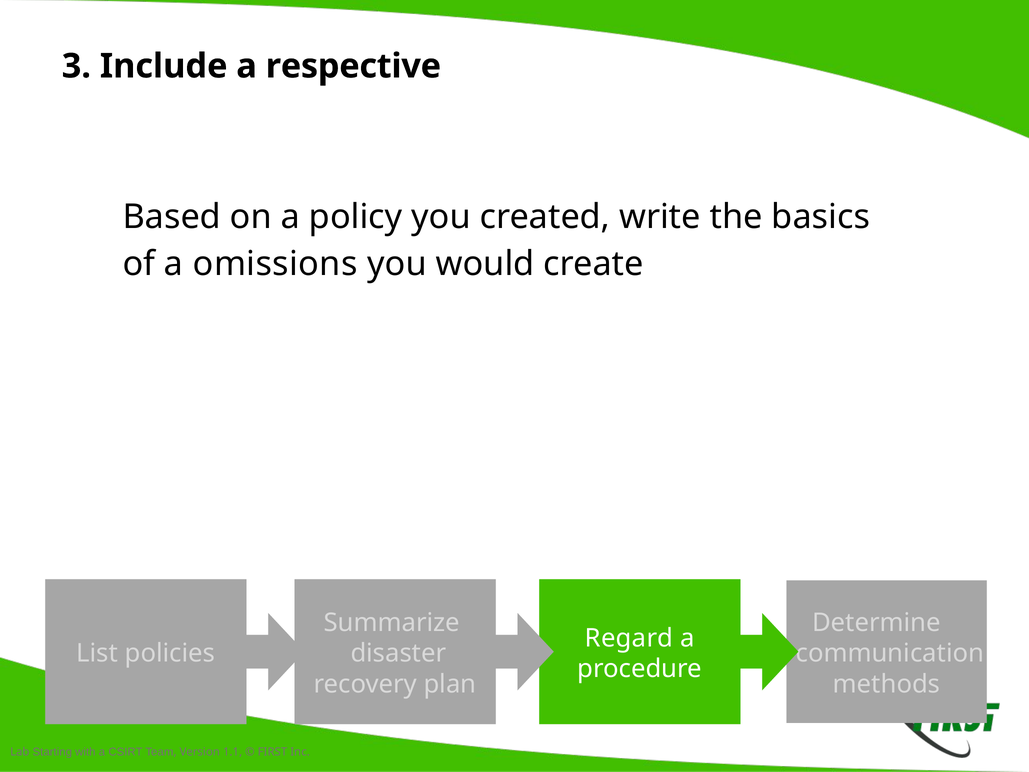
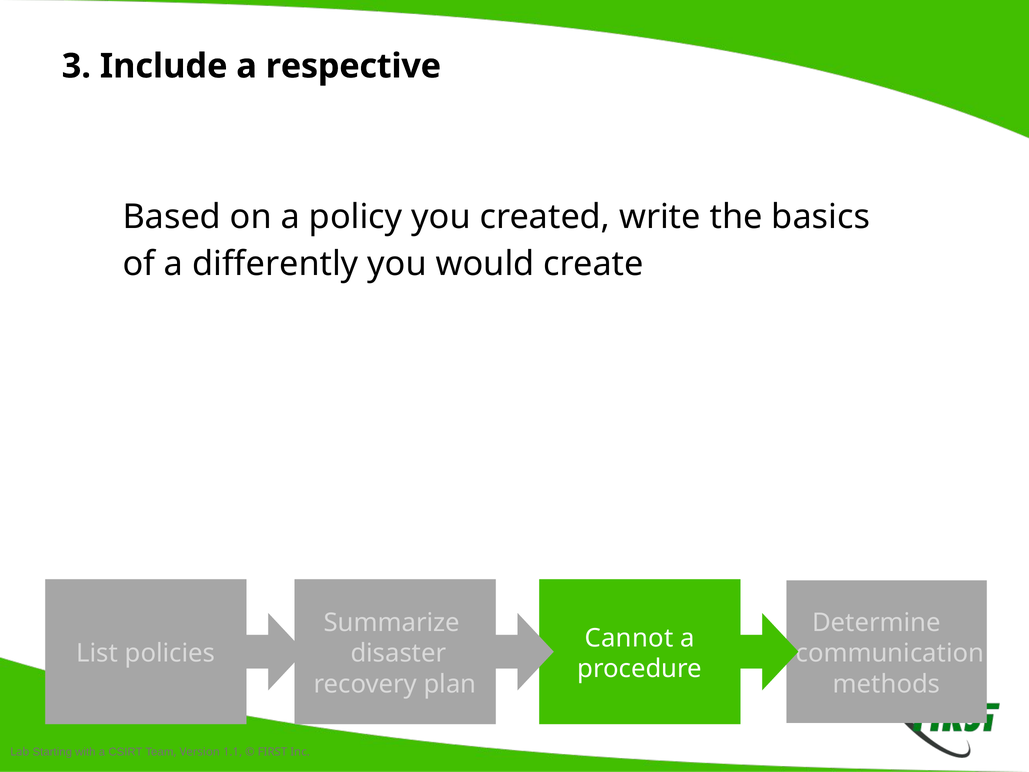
omissions: omissions -> differently (275, 264)
Regard: Regard -> Cannot (629, 638)
